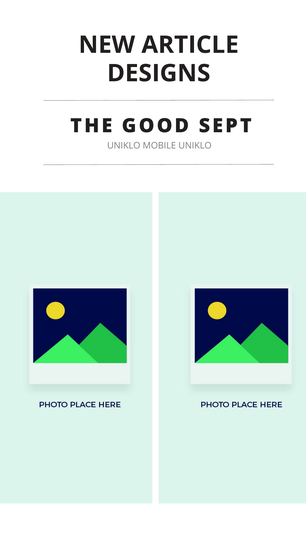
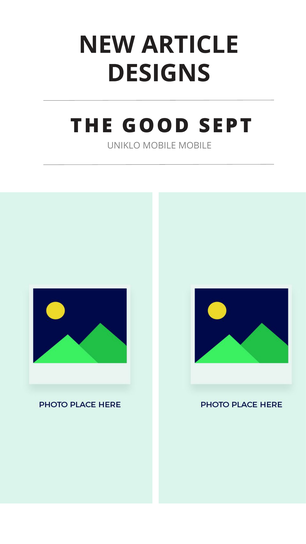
MOBILE UNIKLO: UNIKLO -> MOBILE (195, 146)
